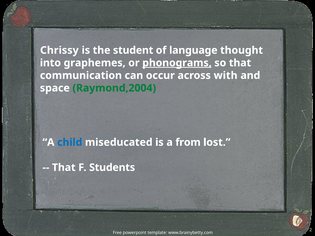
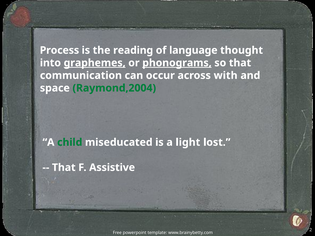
Chrissy: Chrissy -> Process (59, 50)
student: student -> reading (133, 50)
graphemes underline: none -> present (95, 63)
child colour: blue -> green (70, 142)
from: from -> light (188, 142)
Students: Students -> Assistive (112, 168)
